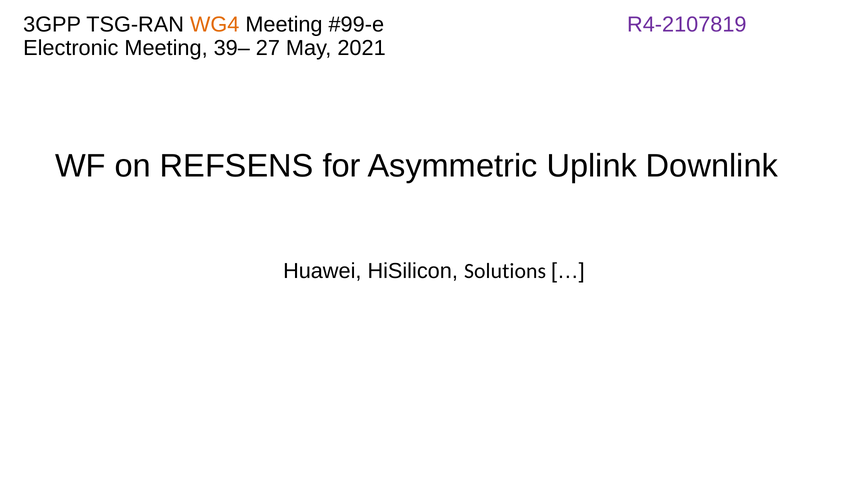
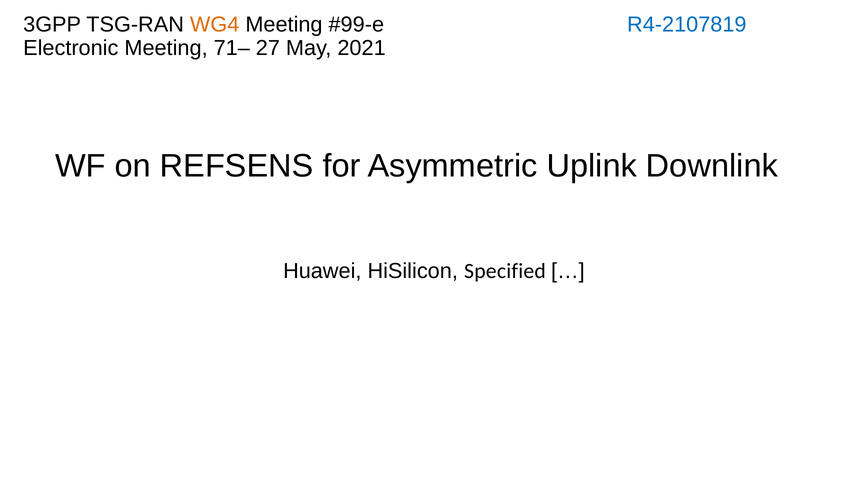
R4-2107819 colour: purple -> blue (687, 25)
39–: 39– -> 71– (232, 48)
Solutions: Solutions -> Specified (505, 271)
